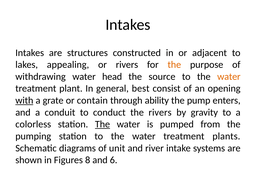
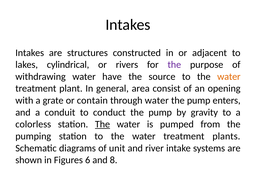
appealing: appealing -> cylindrical (68, 65)
the colour: orange -> purple (174, 65)
head: head -> have (112, 77)
best: best -> area (141, 89)
with underline: present -> none (24, 100)
through ability: ability -> water (157, 100)
conduct the rivers: rivers -> pump (160, 112)
8: 8 -> 6 (88, 160)
6: 6 -> 8 (114, 160)
